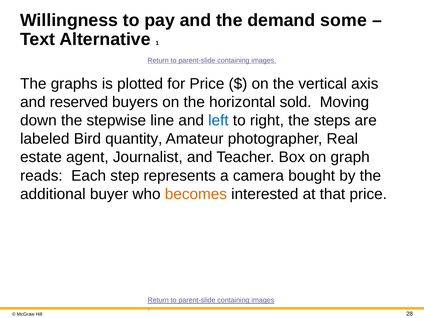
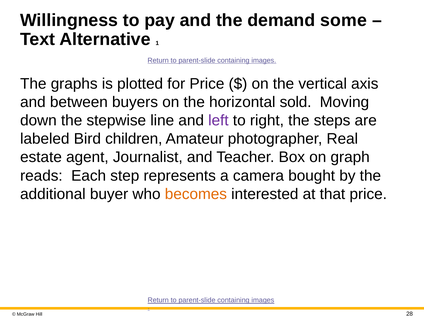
reserved: reserved -> between (79, 102)
left colour: blue -> purple (218, 120)
quantity: quantity -> children (134, 139)
